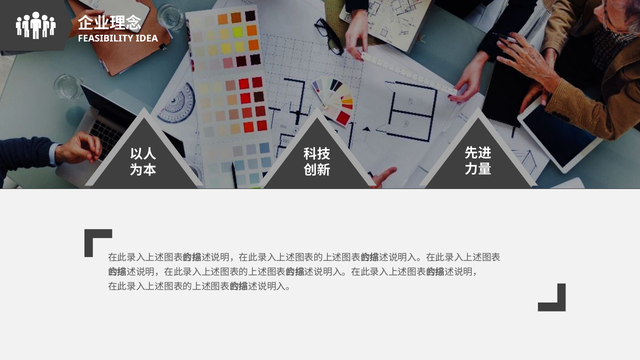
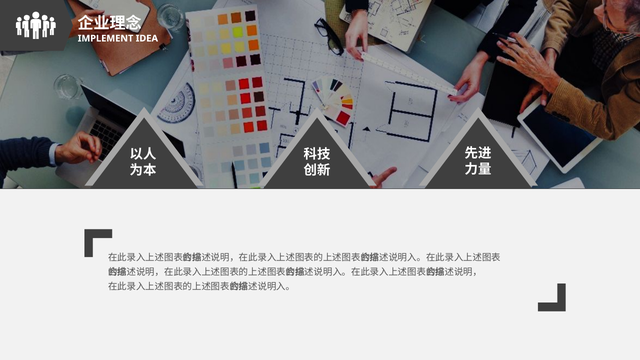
FEASIBILITY: FEASIBILITY -> IMPLEMENT (106, 38)
